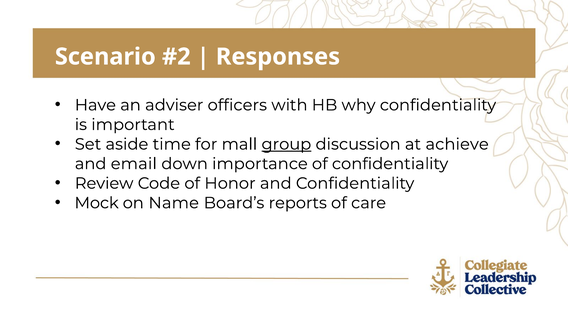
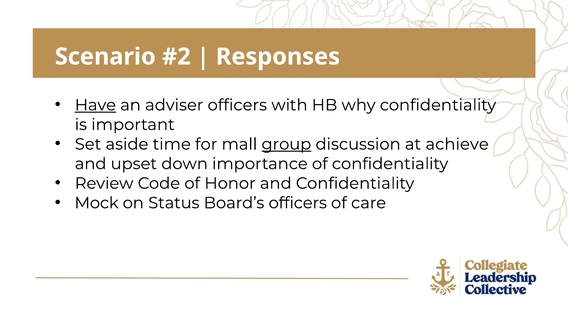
Have underline: none -> present (95, 105)
email: email -> upset (134, 164)
Name: Name -> Status (174, 203)
Board’s reports: reports -> officers (298, 203)
